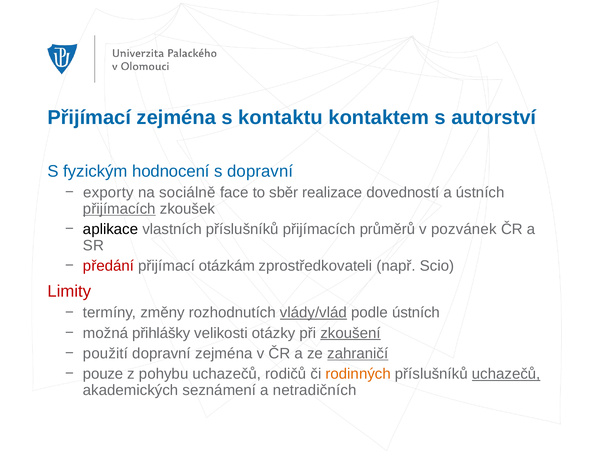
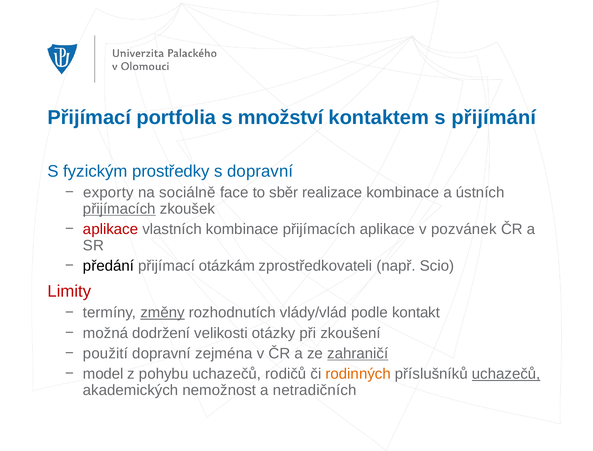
Přijímací zejména: zejména -> portfolia (176, 117)
kontaktu: kontaktu -> množství (281, 117)
autorství: autorství -> přijímání (494, 117)
hodnocení: hodnocení -> prostředky (171, 171)
realizace dovedností: dovedností -> kombinace (403, 192)
aplikace colour: black -> red (111, 229)
vlastních příslušníků: příslušníků -> kombinace (242, 229)
přijímacích průměrů: průměrů -> aplikace (387, 229)
předání colour: red -> black (109, 266)
změny underline: none -> present (163, 312)
vlády/vlád underline: present -> none (313, 312)
podle ústních: ústních -> kontakt (416, 312)
přihlášky: přihlášky -> dodržení (161, 333)
zkoušení underline: present -> none (351, 333)
pouze: pouze -> model (103, 374)
seznámení: seznámení -> nemožnost (219, 390)
